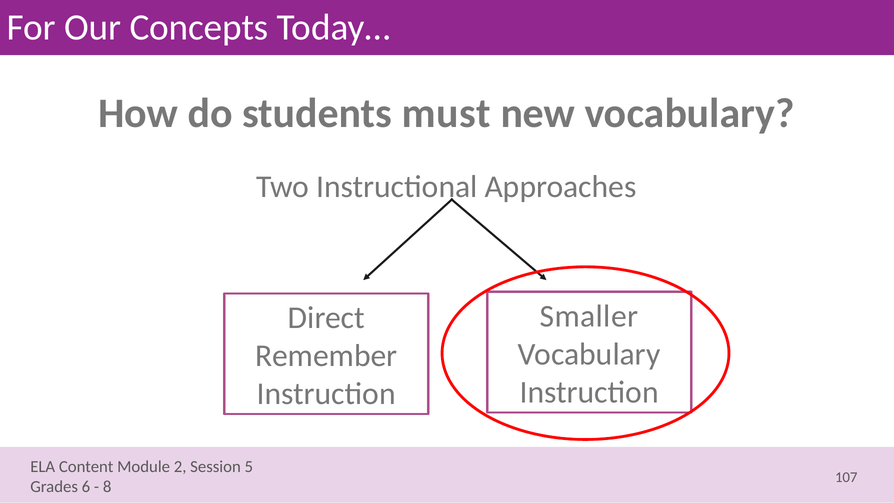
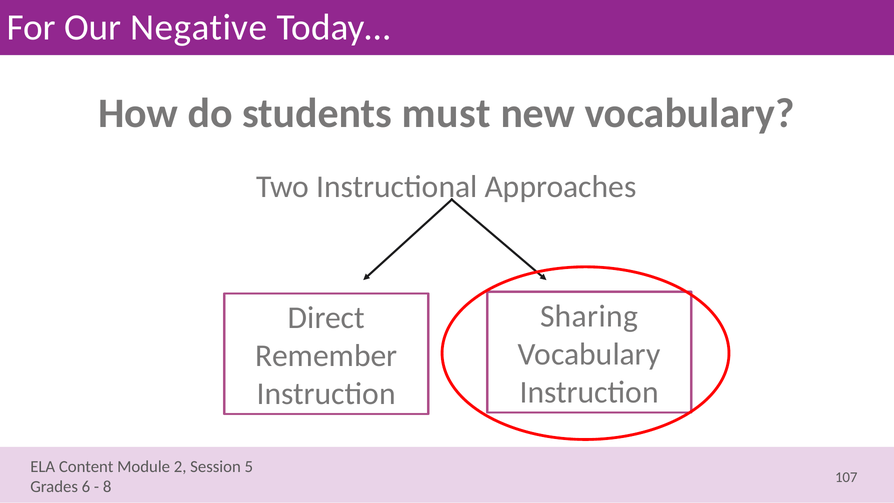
Concepts: Concepts -> Negative (199, 28)
Smaller: Smaller -> Sharing (589, 316)
